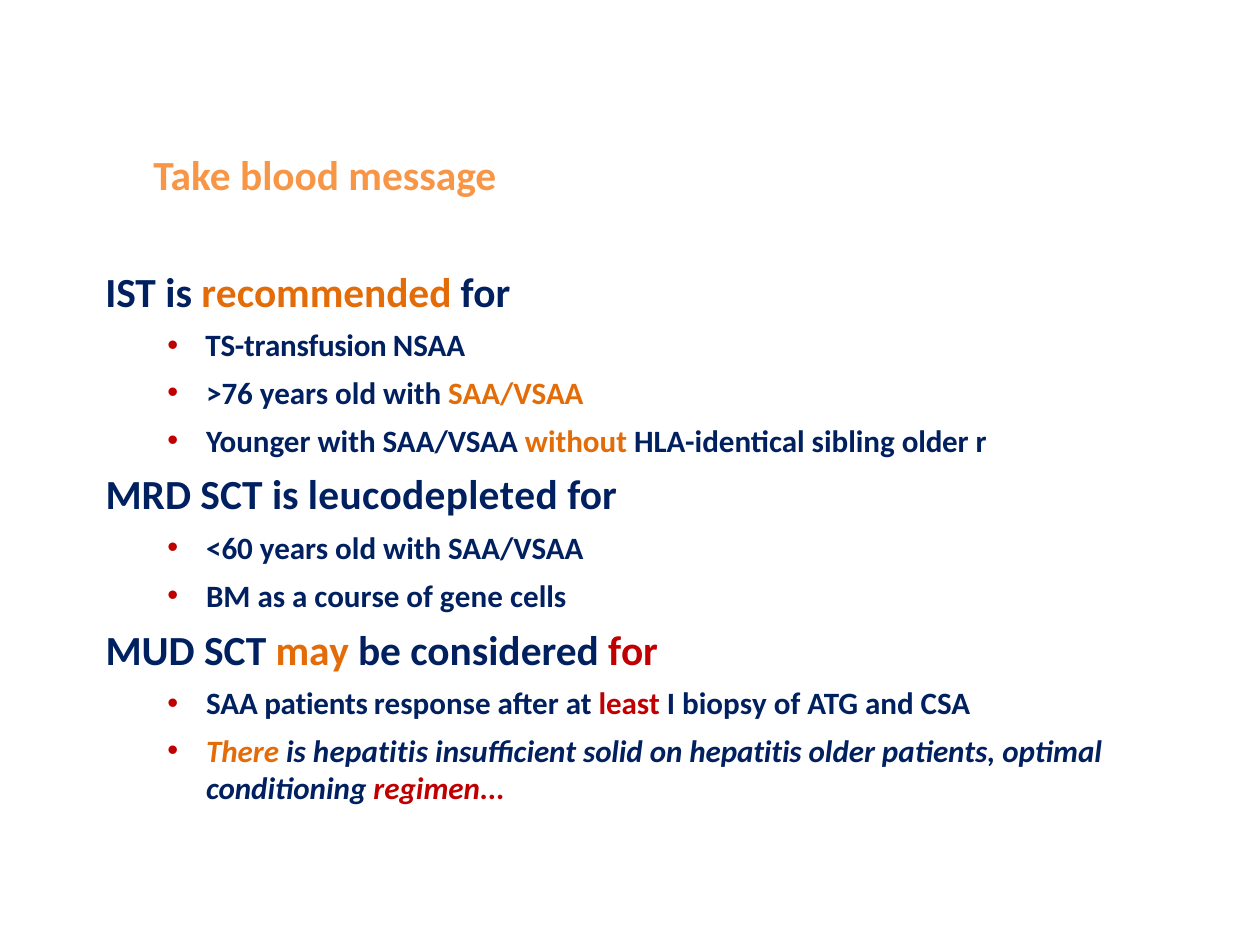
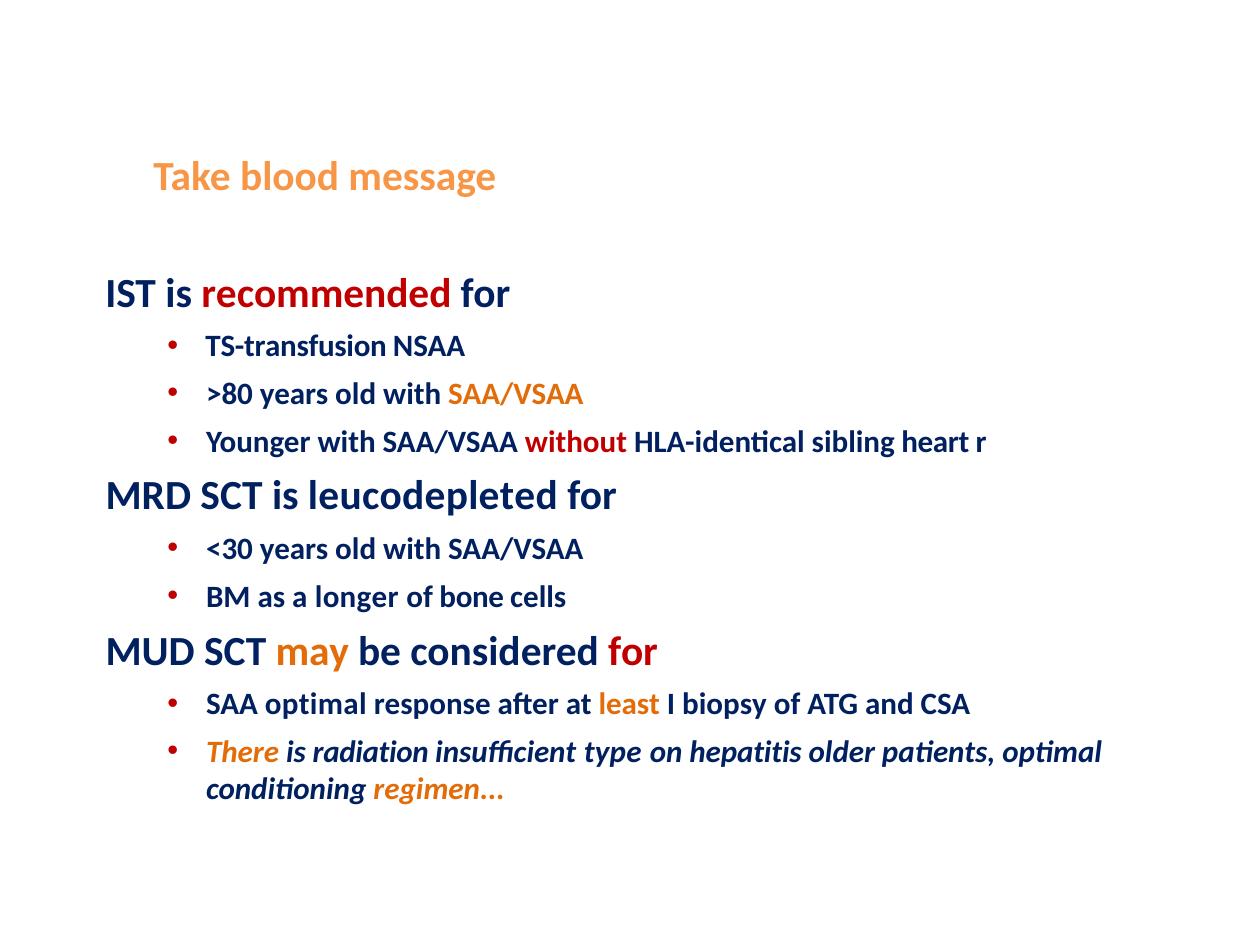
recommended colour: orange -> red (326, 294)
>76: >76 -> >80 (229, 394)
without colour: orange -> red (576, 442)
sibling older: older -> heart (935, 442)
<60: <60 -> <30 (229, 550)
course: course -> longer (357, 597)
gene: gene -> bone (472, 597)
SAA patients: patients -> optimal (316, 705)
least colour: red -> orange (629, 705)
is hepatitis: hepatitis -> radiation (371, 753)
solid: solid -> type (613, 753)
regimen colour: red -> orange (439, 790)
